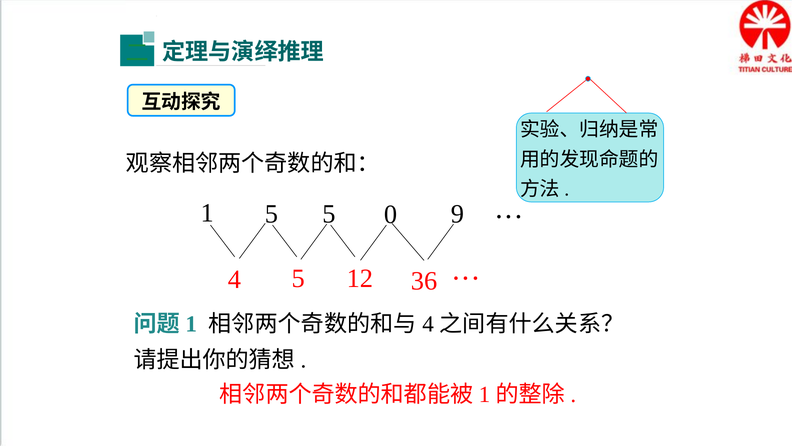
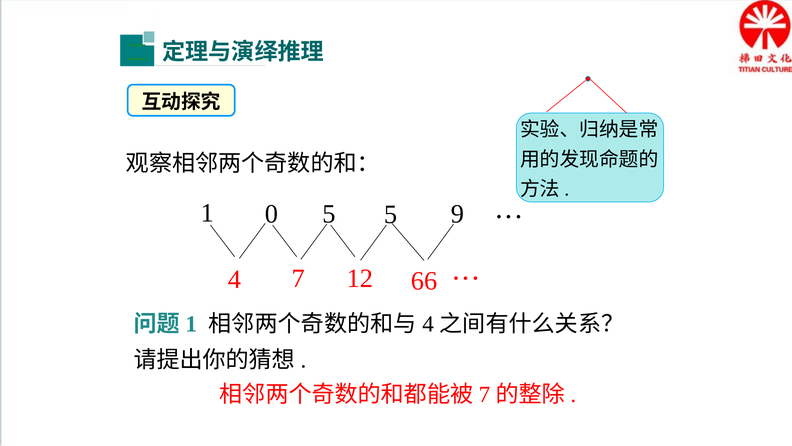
1 5: 5 -> 0 (271, 214)
5 0: 0 -> 5 (391, 214)
4 5: 5 -> 7 (298, 278)
36: 36 -> 66 (424, 281)
1: 1 -> 7 (484, 394)
